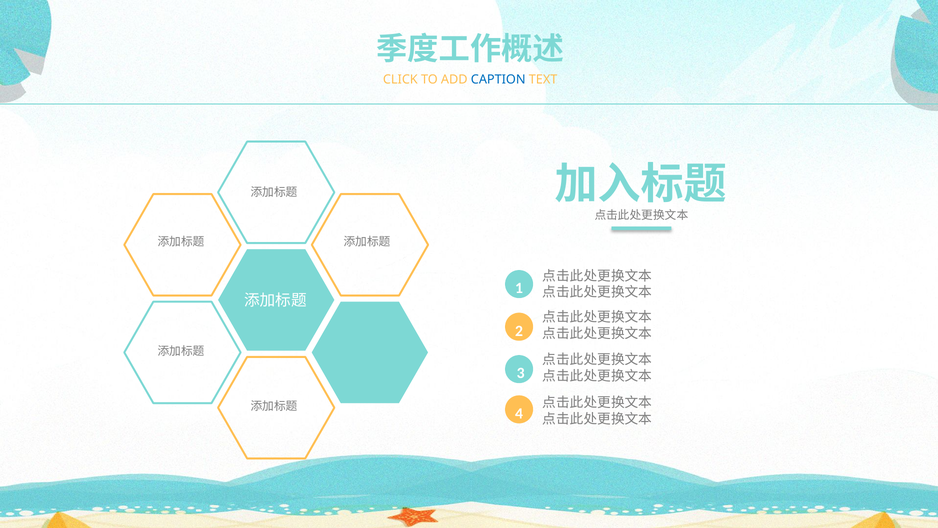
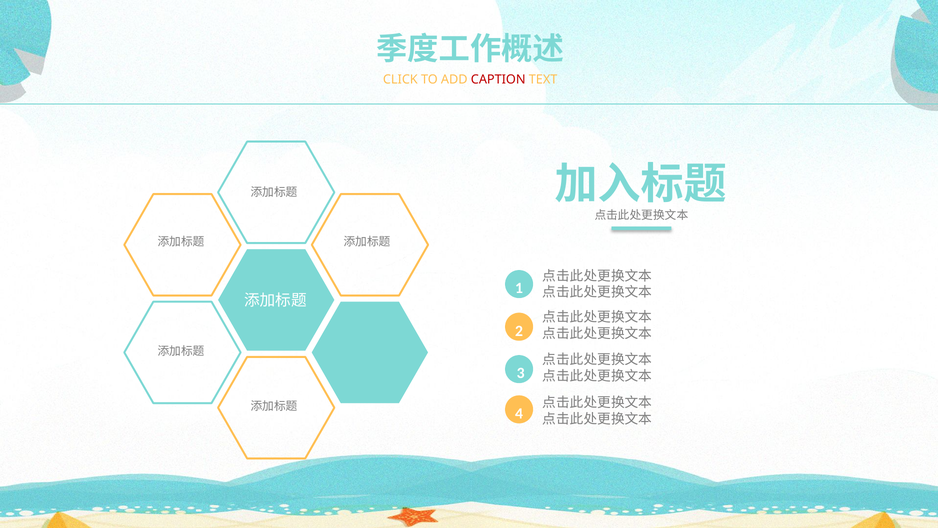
CAPTION colour: blue -> red (498, 80)
